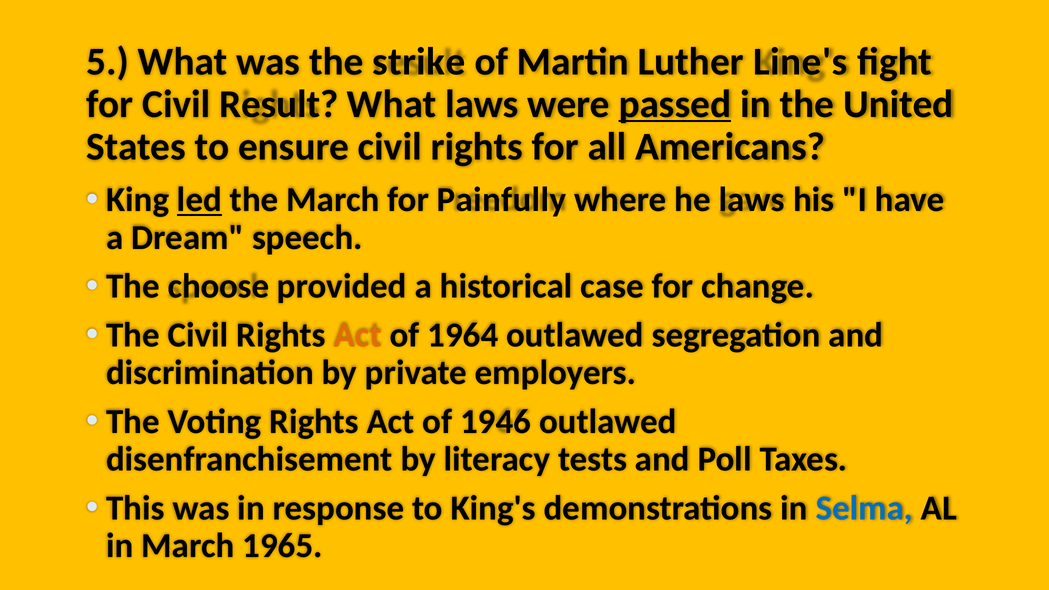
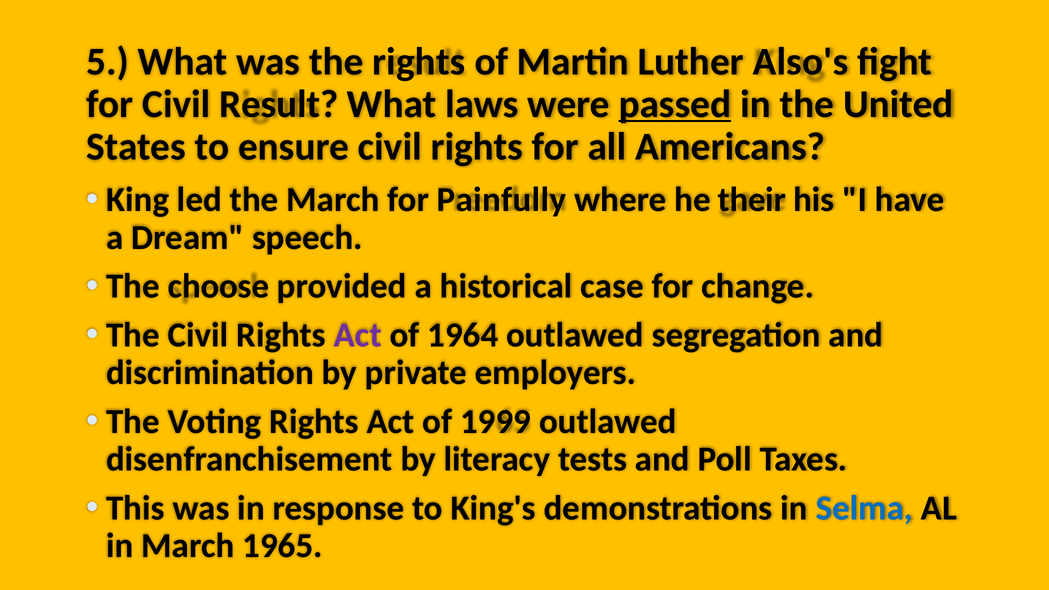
the strike: strike -> rights (419, 62)
Line's: Line's -> Also's (800, 62)
led underline: present -> none (199, 200)
he laws: laws -> their (752, 200)
Act colour: orange -> purple (358, 335)
1946: 1946 -> 1999 (496, 422)
